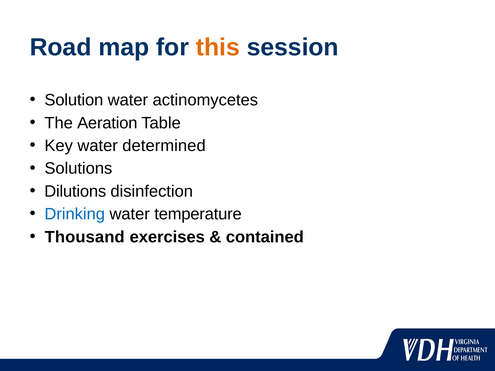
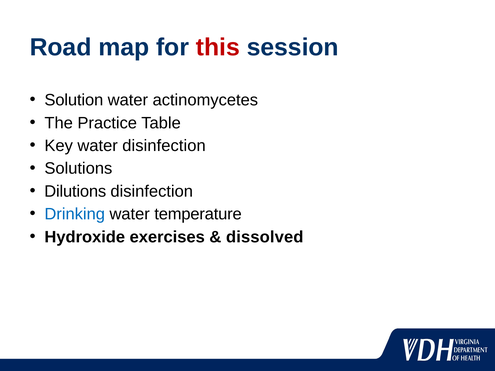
this colour: orange -> red (218, 48)
Aeration: Aeration -> Practice (107, 123)
water determined: determined -> disinfection (164, 146)
Thousand: Thousand -> Hydroxide (85, 237)
contained: contained -> dissolved (265, 237)
